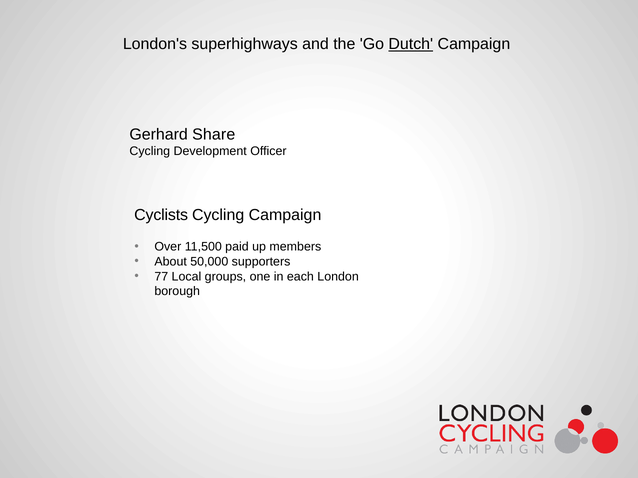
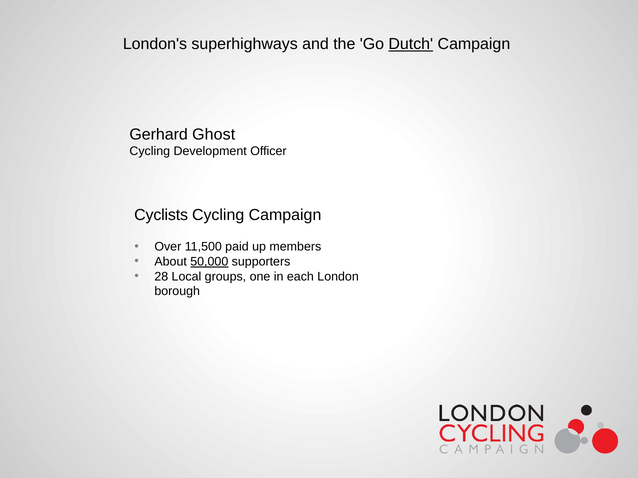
Share: Share -> Ghost (214, 135)
50,000 underline: none -> present (209, 262)
77: 77 -> 28 (161, 277)
